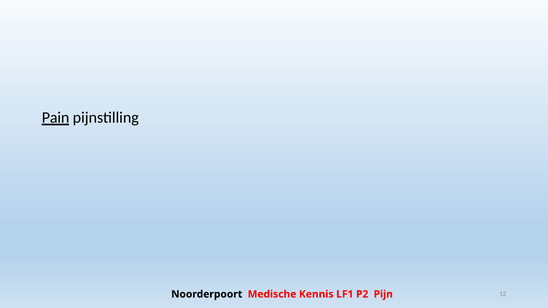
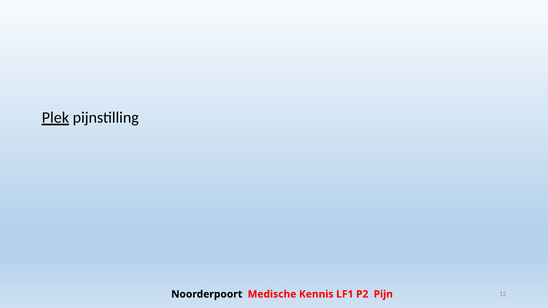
Pain: Pain -> Plek (55, 118)
